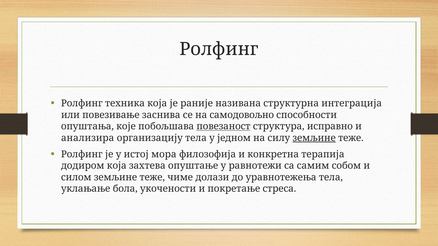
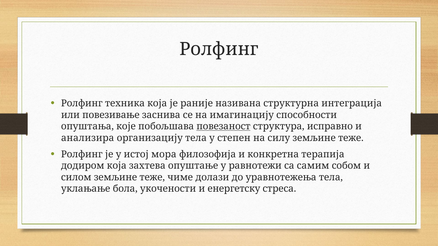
самодовољно: самодовољно -> имагинацију (242, 115)
једном: једном -> степен (234, 138)
земљине underline: present -> none (314, 138)
покретање: покретање -> енергетску (234, 189)
